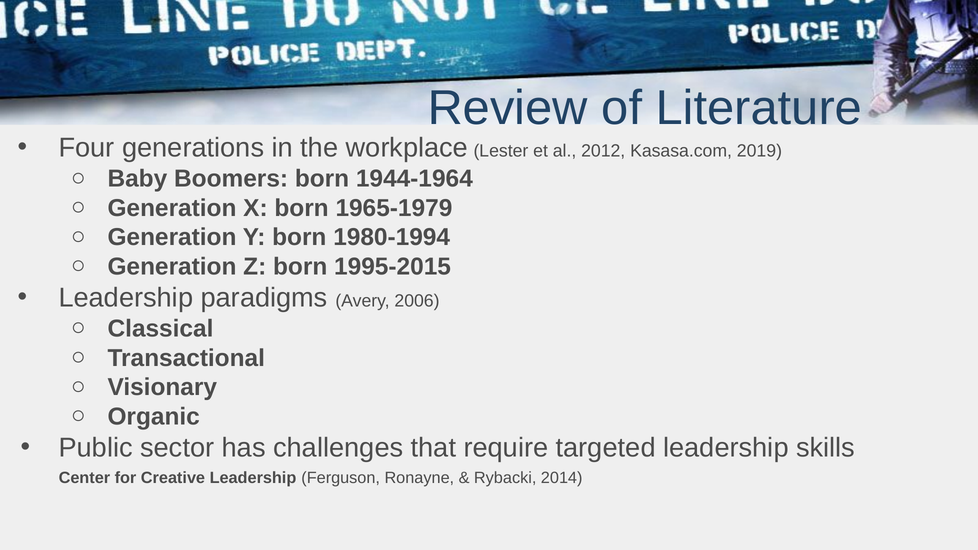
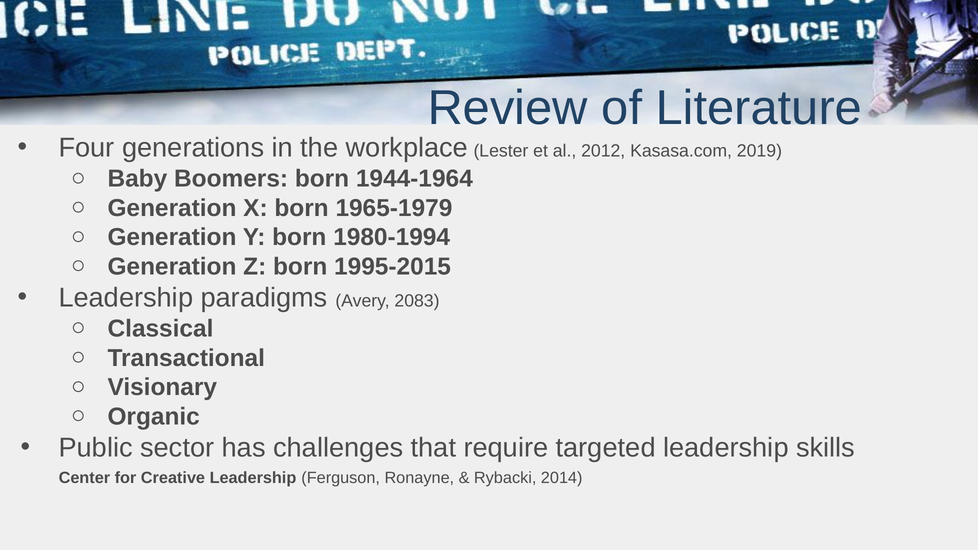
2006: 2006 -> 2083 (417, 301)
